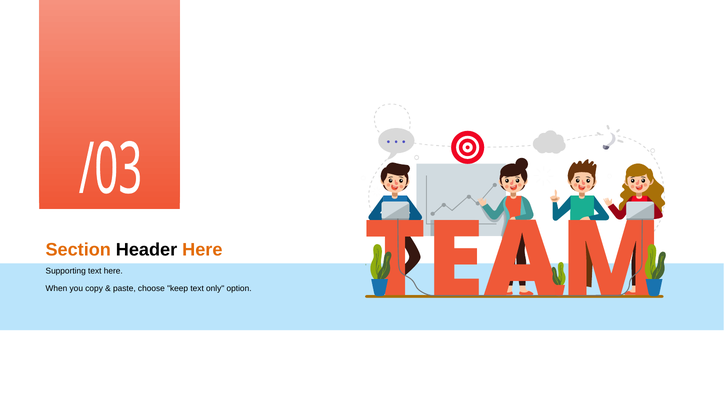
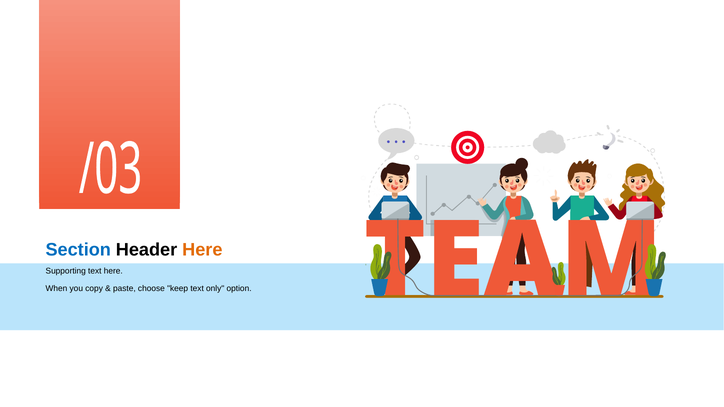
Section colour: orange -> blue (78, 250)
